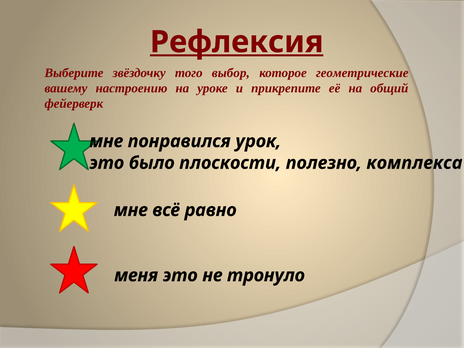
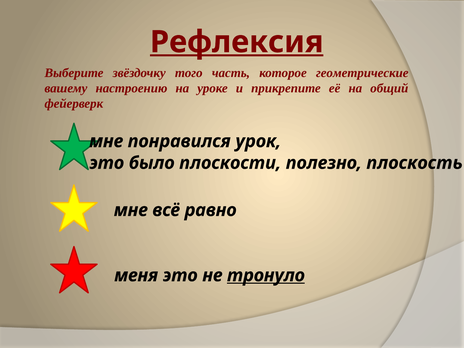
выбор: выбор -> часть (231, 73)
комплекса: комплекса -> плоскость (415, 163)
тронуло underline: none -> present (266, 275)
